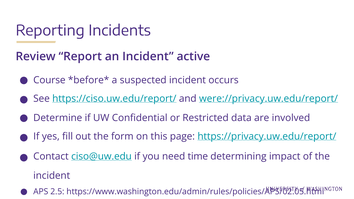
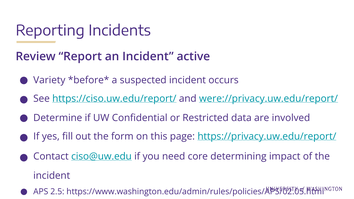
Course: Course -> Variety (49, 80)
time: time -> core (198, 157)
